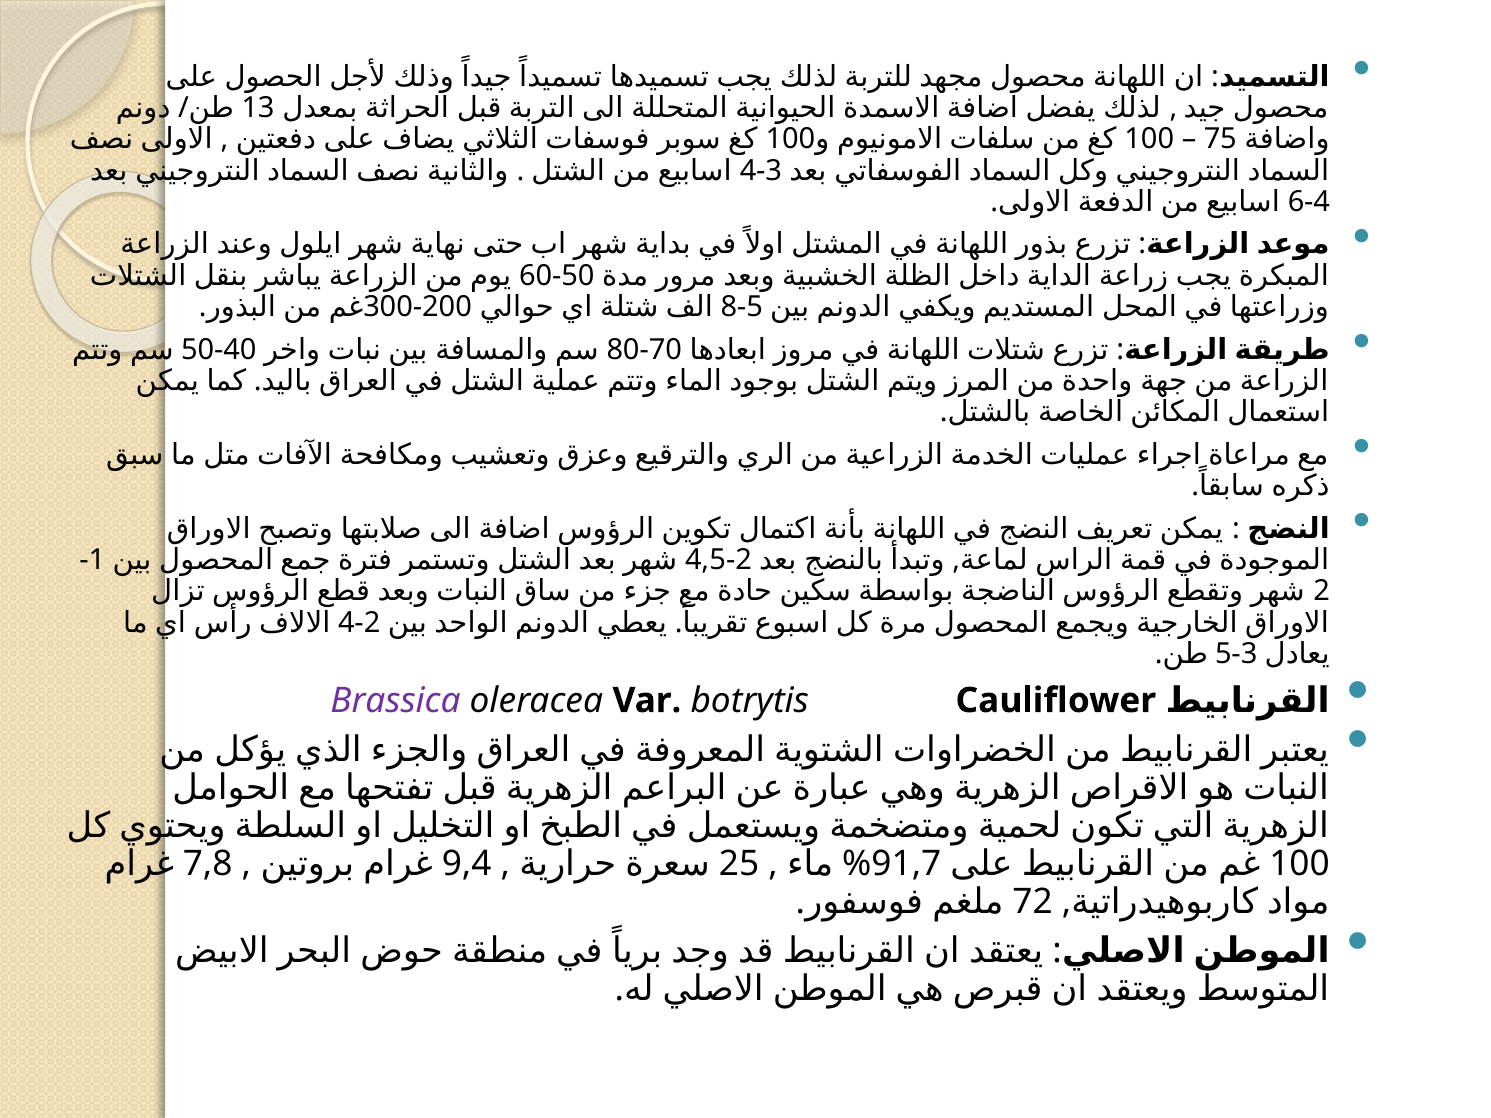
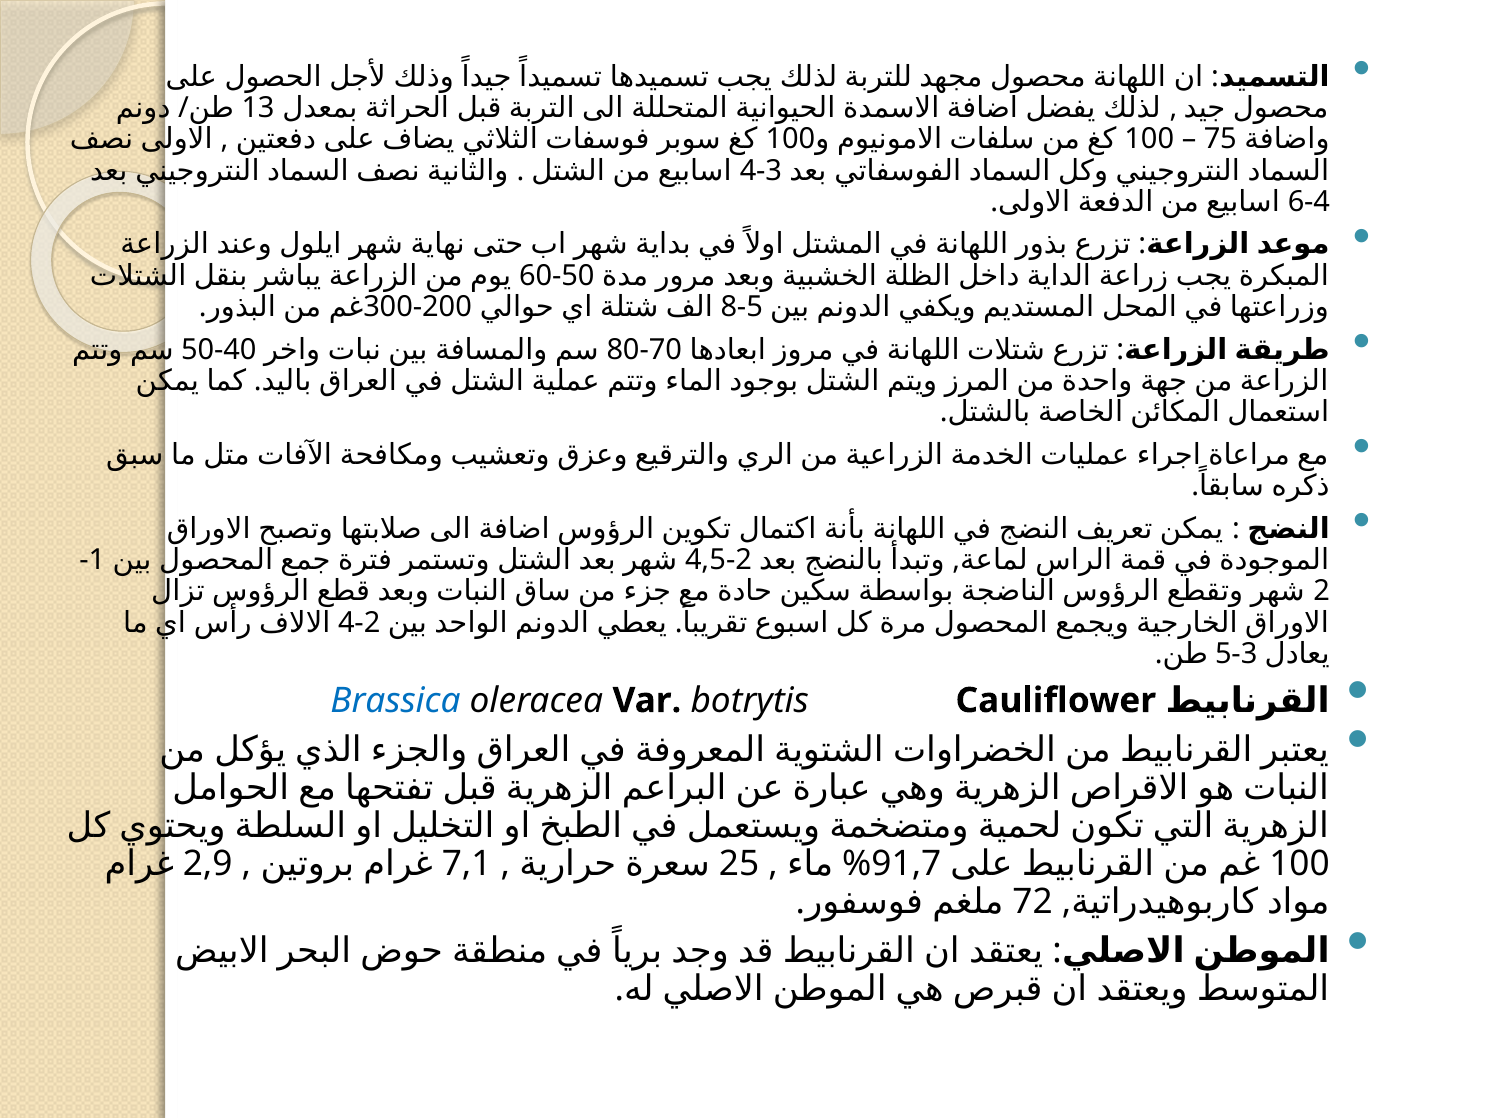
Brassica colour: purple -> blue (396, 701)
7,8: 7,8 -> 2,9 (208, 864)
9,4: 9,4 -> 7,1 (467, 864)
